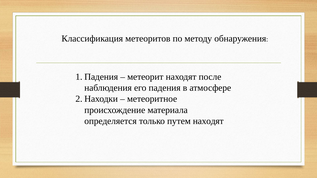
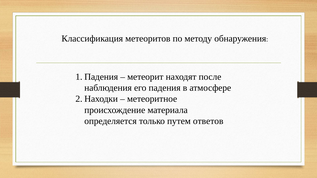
путем находят: находят -> ответов (208, 121)
